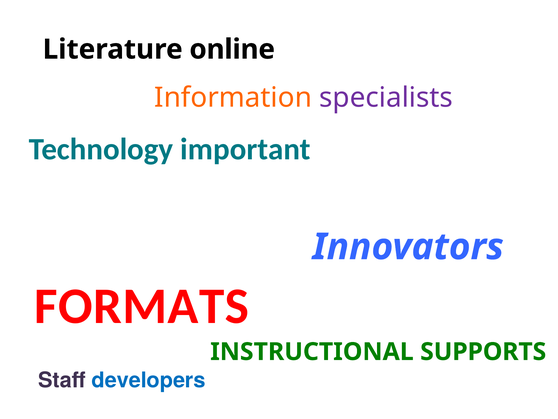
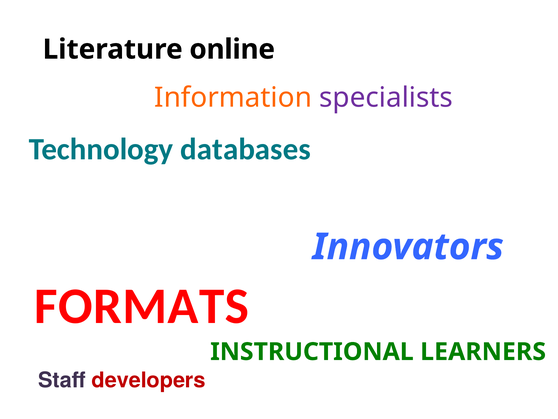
important: important -> databases (245, 149)
SUPPORTS: SUPPORTS -> LEARNERS (483, 351)
developers colour: blue -> red (148, 380)
